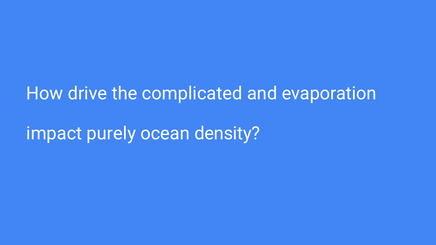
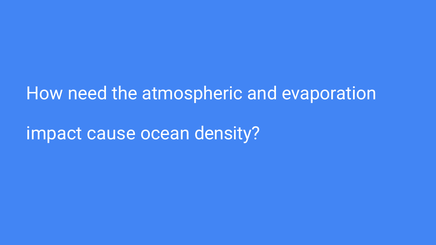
drive: drive -> need (87, 94)
complicated: complicated -> atmospheric (192, 94)
purely: purely -> cause (111, 134)
